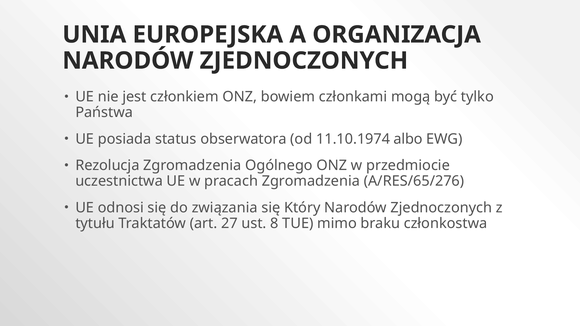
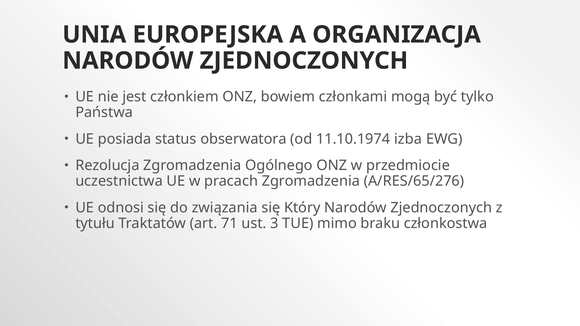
albo: albo -> izba (408, 139)
27: 27 -> 71 (229, 224)
8: 8 -> 3 (274, 224)
